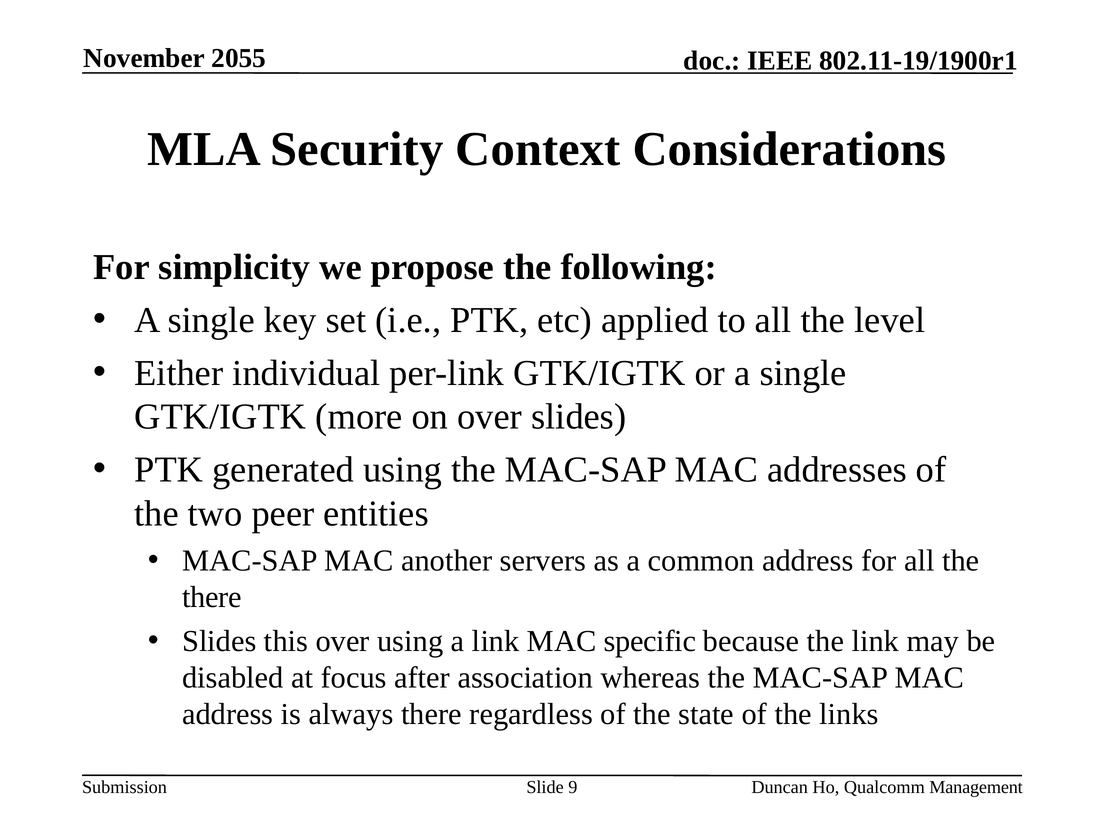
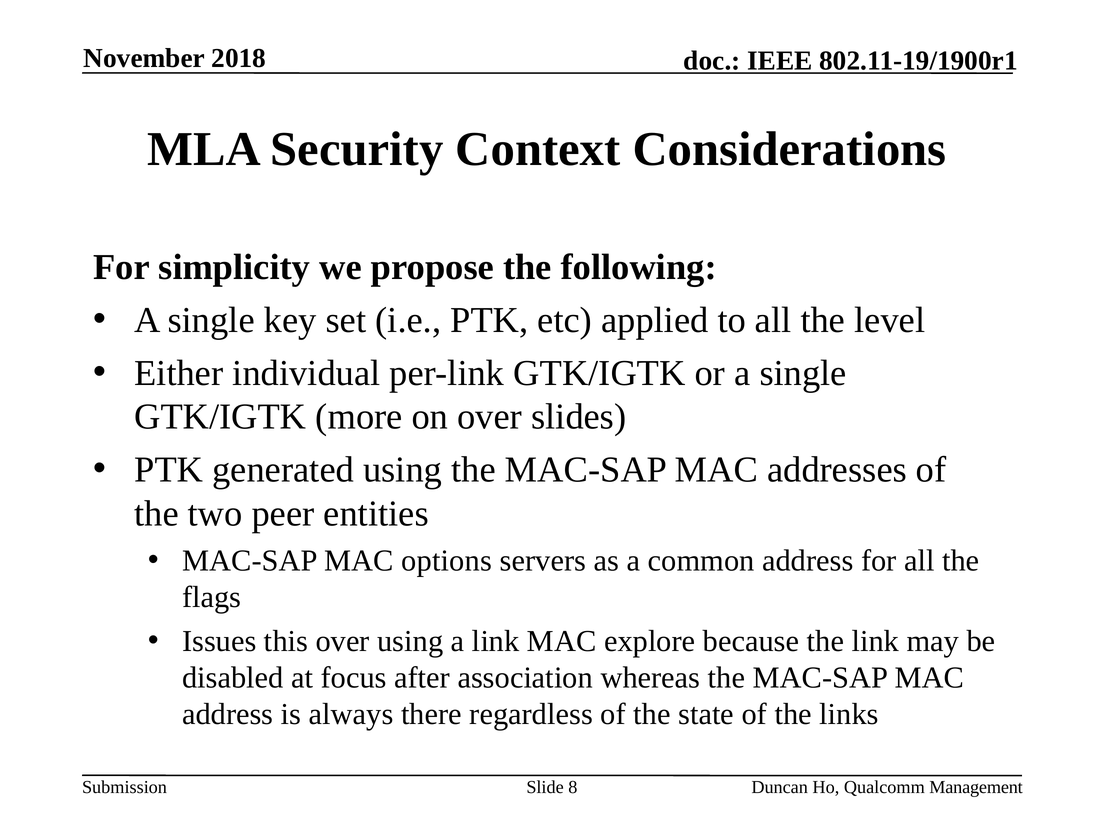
2055: 2055 -> 2018 (239, 58)
another: another -> options (447, 561)
there: there -> flags (212, 597)
Slides: Slides -> Issues (219, 642)
specific: specific -> explore (650, 642)
9: 9 -> 8 (573, 788)
